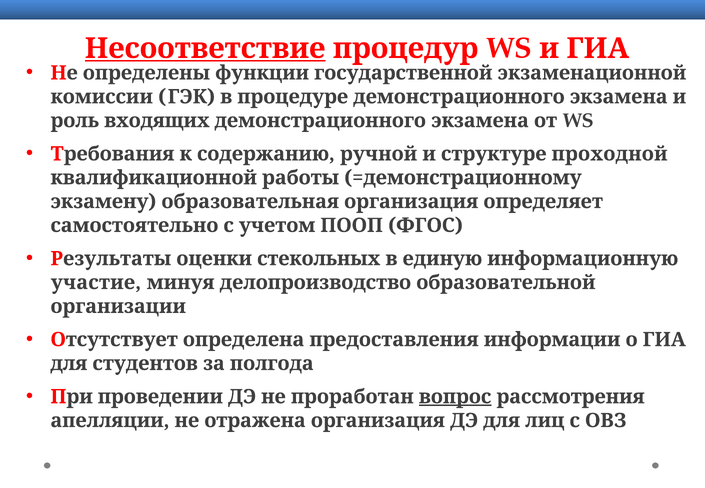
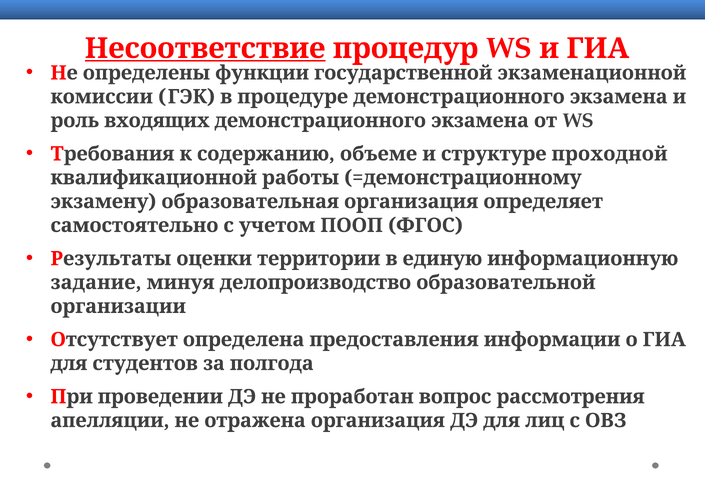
ручной: ручной -> объеме (379, 154)
стекольных: стекольных -> территории (319, 259)
участие: участие -> задание (96, 283)
вопрос underline: present -> none (455, 397)
